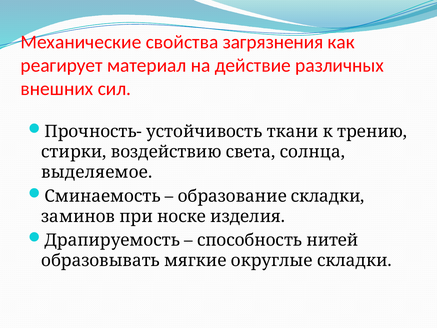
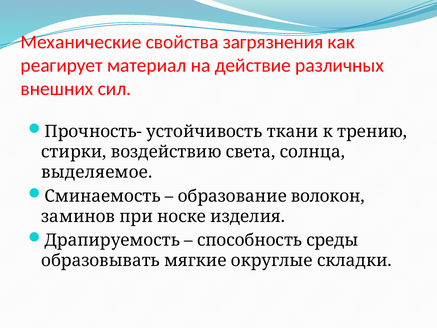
образование складки: складки -> волокон (328, 196)
нитей: нитей -> среды (332, 240)
